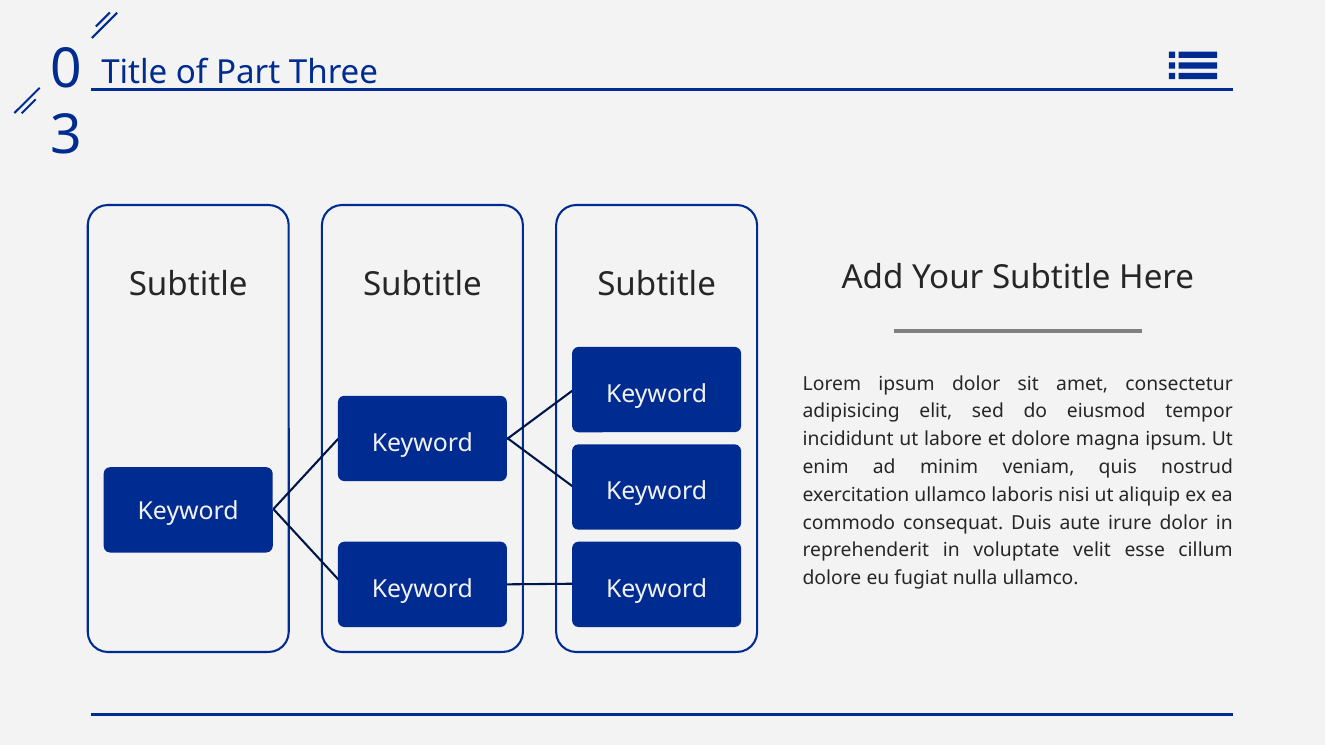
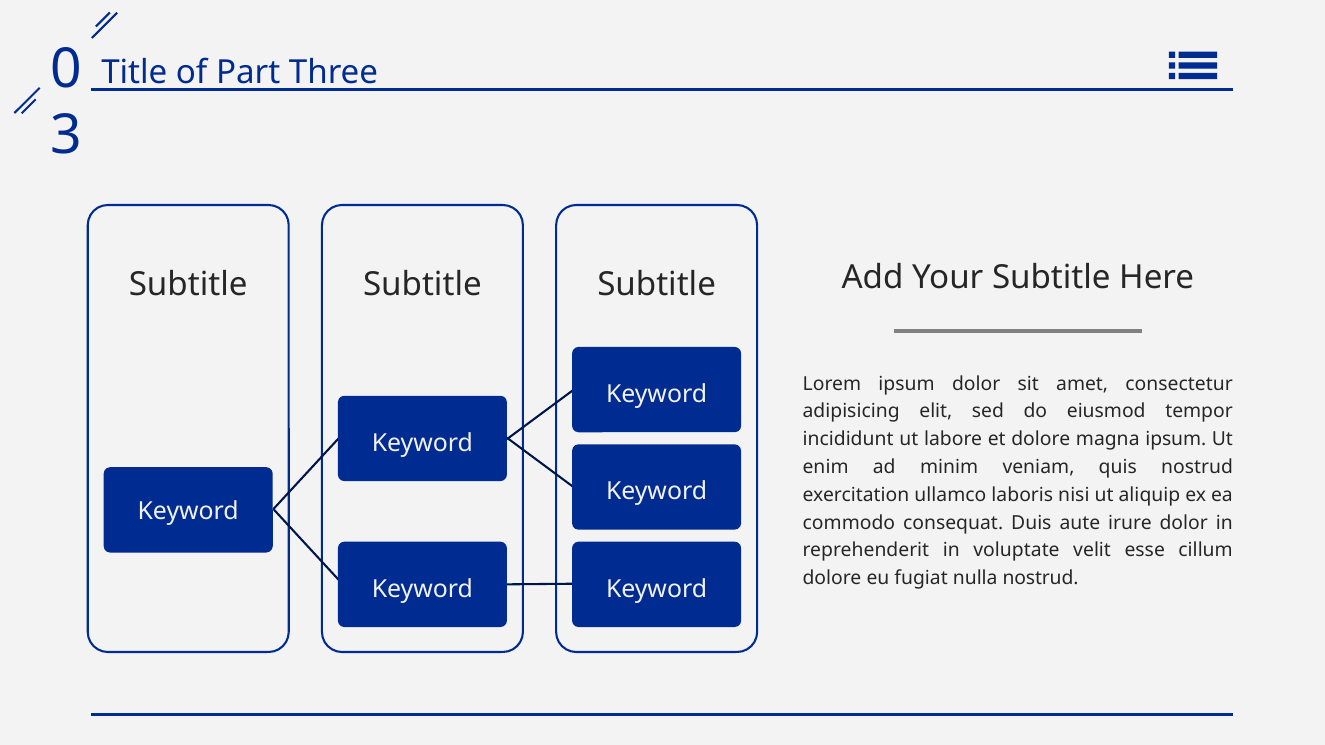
nulla ullamco: ullamco -> nostrud (1041, 579)
